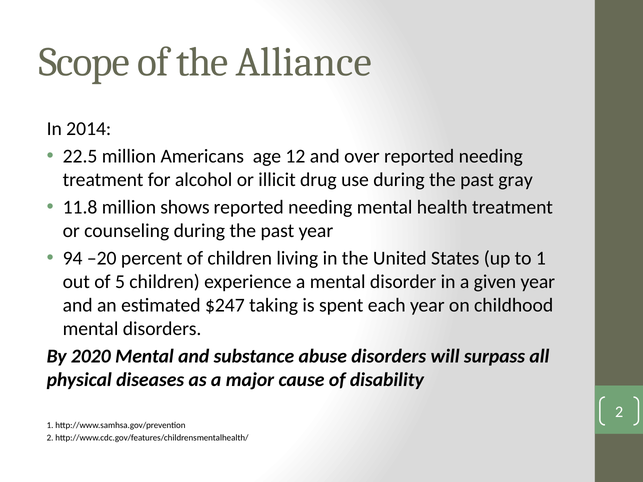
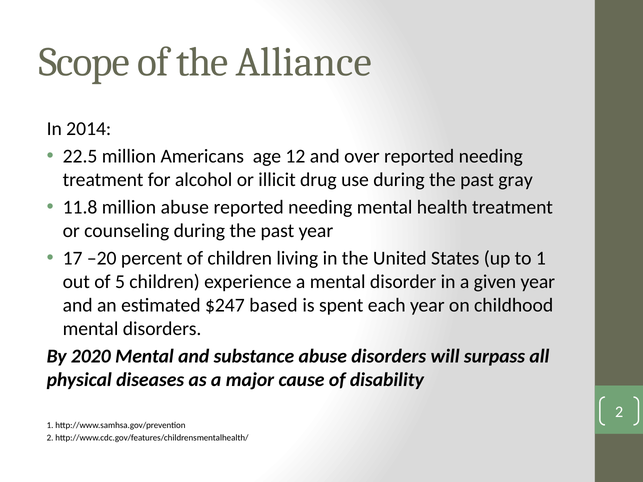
million shows: shows -> abuse (185, 207)
94: 94 -> 17 (73, 258)
taking: taking -> based (274, 305)
